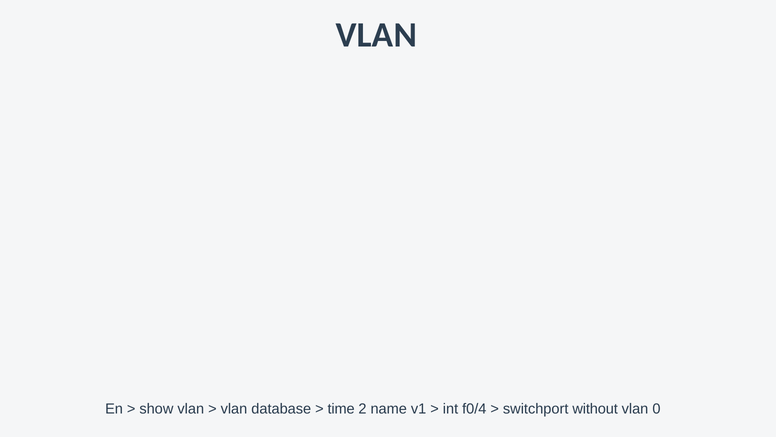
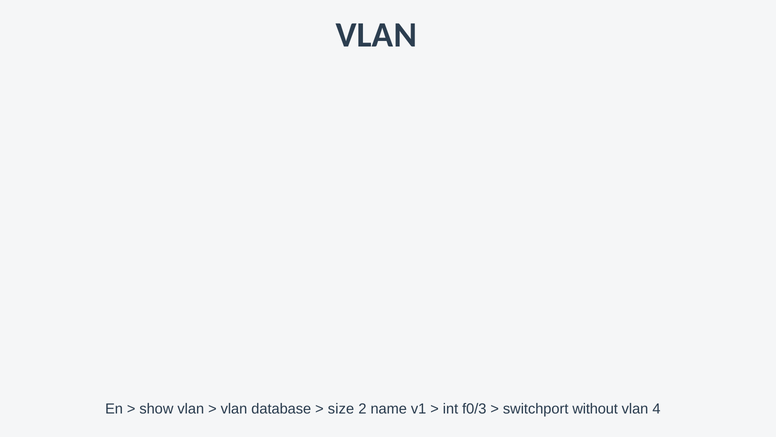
time: time -> size (341, 409)
f0/4: f0/4 -> f0/3 (474, 409)
0: 0 -> 4 (656, 409)
